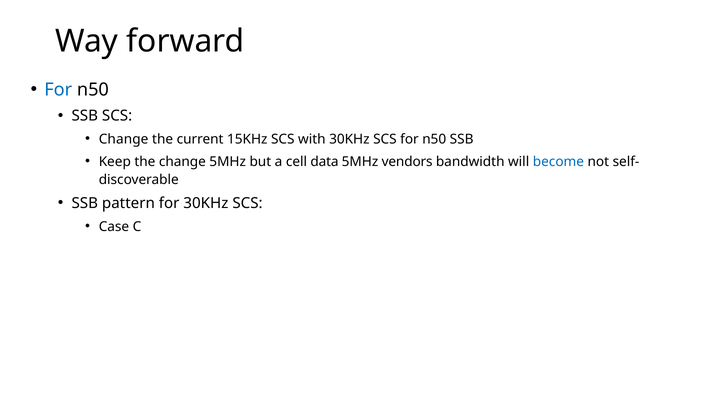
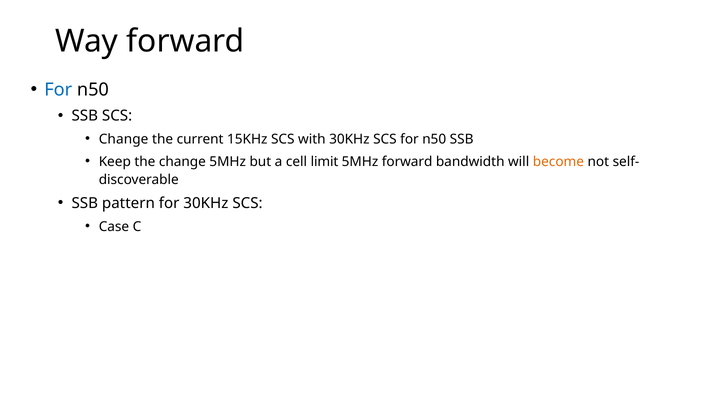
data: data -> limit (324, 162)
5MHz vendors: vendors -> forward (407, 162)
become colour: blue -> orange (558, 162)
